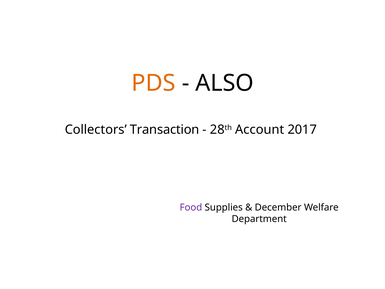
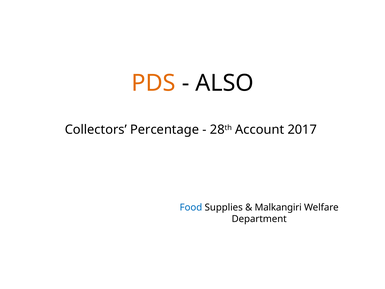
Transaction: Transaction -> Percentage (165, 130)
Food colour: purple -> blue (191, 207)
December: December -> Malkangiri (278, 207)
